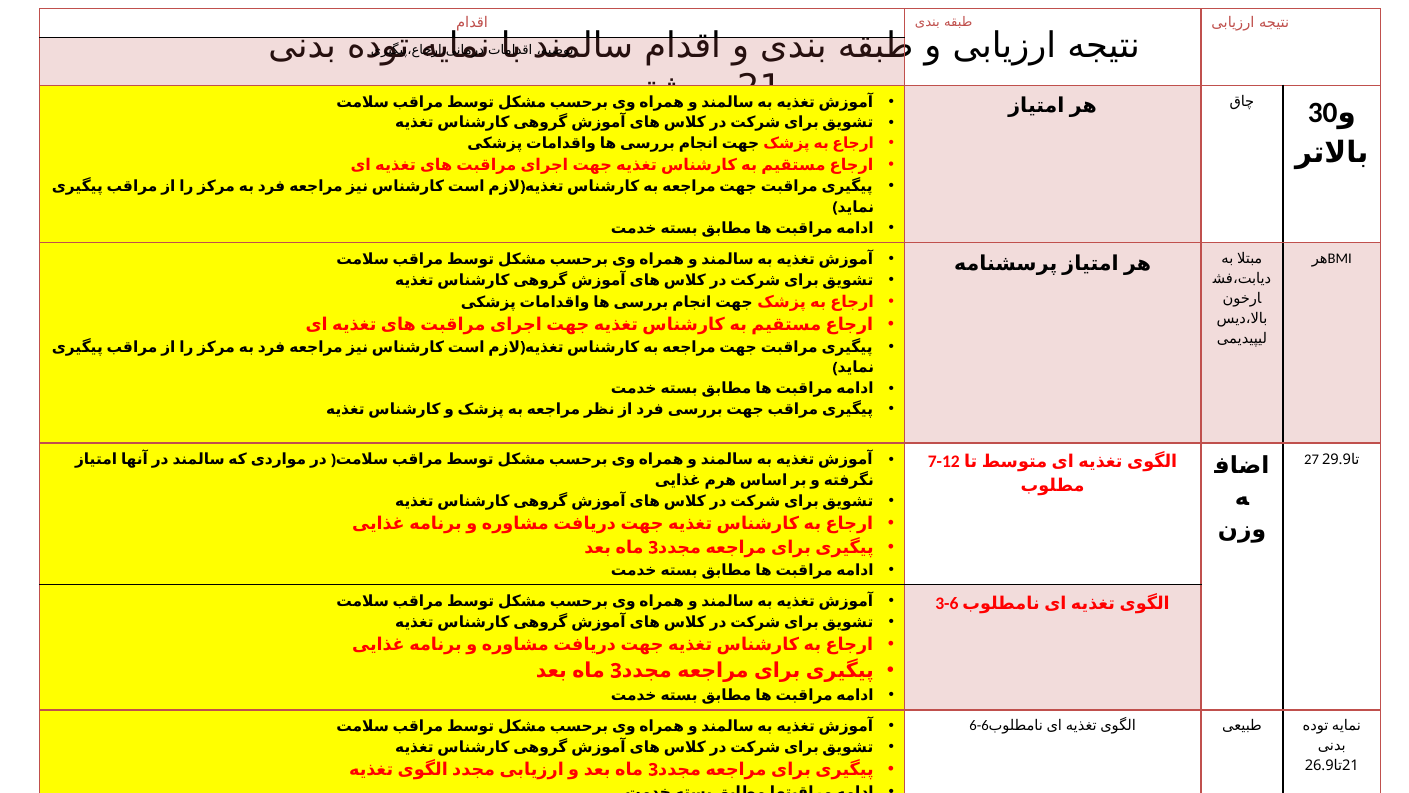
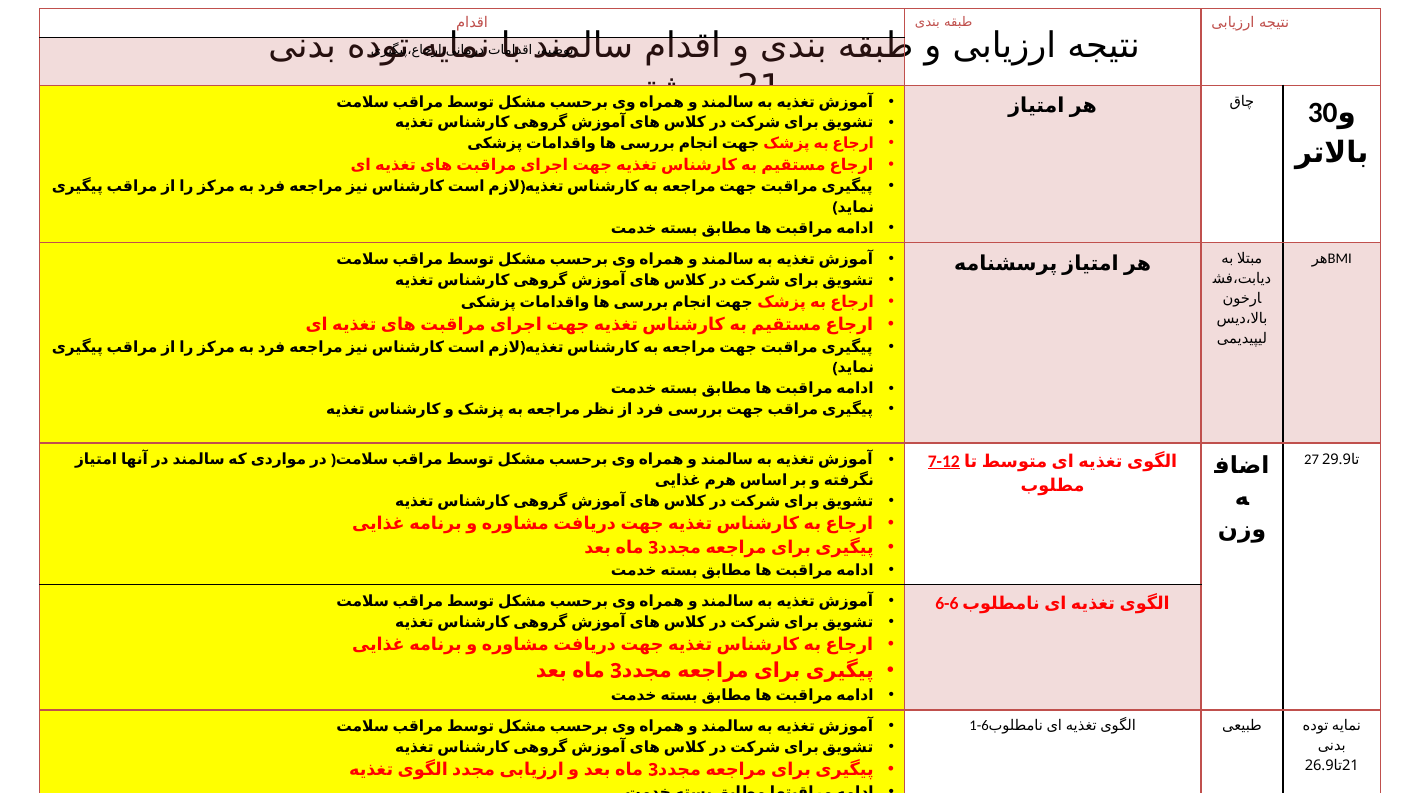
7-12 underline: none -> present (944, 461)
3-6: 3-6 -> 6-6 (947, 603)
6-6: 6-6 -> 1-6 (979, 726)
